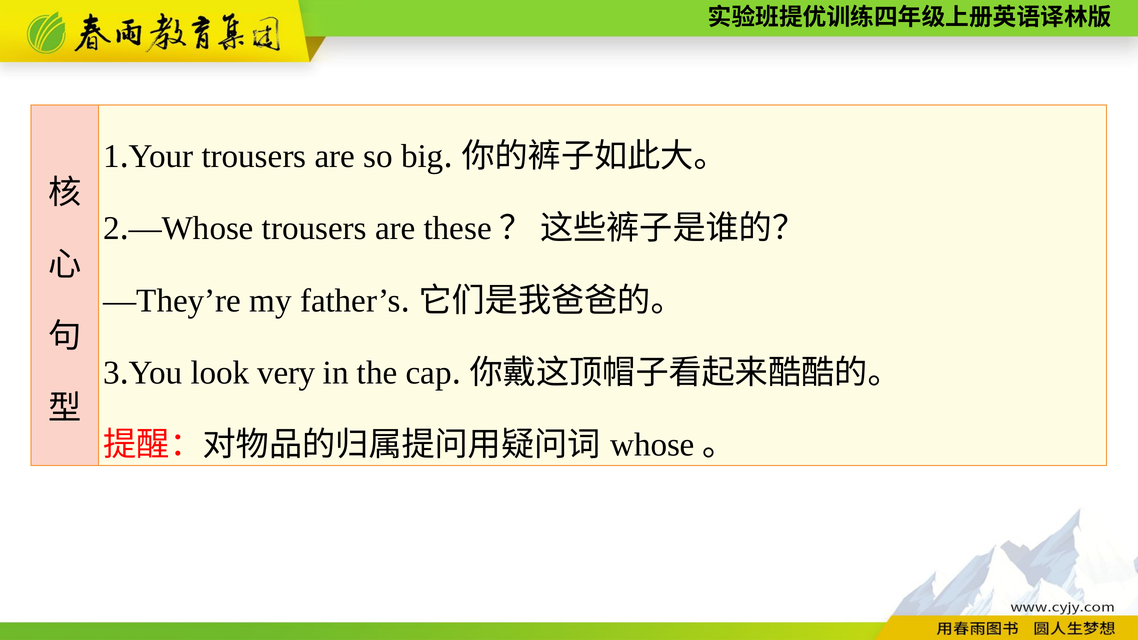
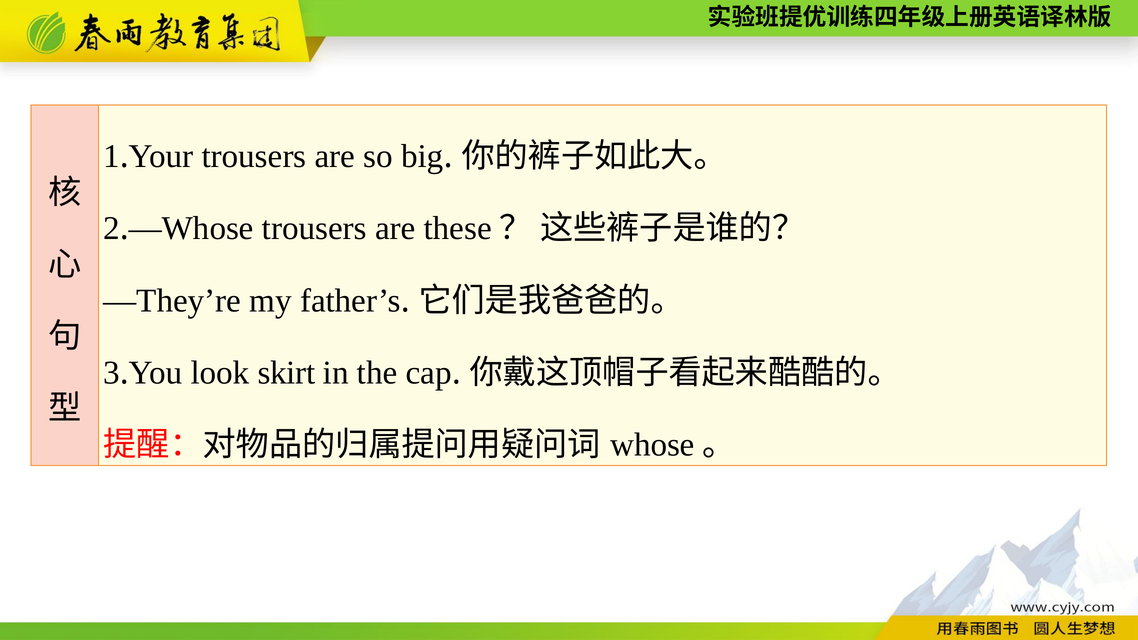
very: very -> skirt (286, 373)
